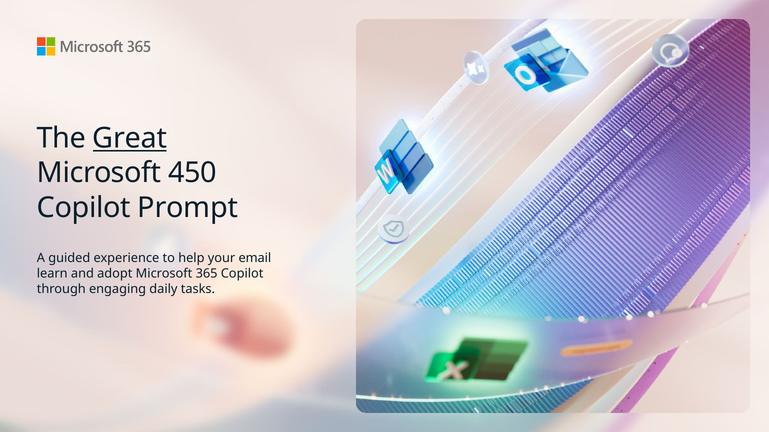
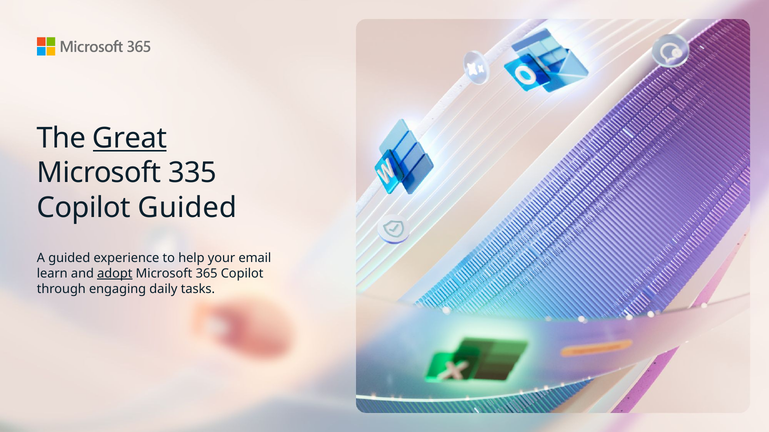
450: 450 -> 335 (193, 173)
Copilot Prompt: Prompt -> Guided (188, 208)
adopt underline: none -> present (115, 274)
